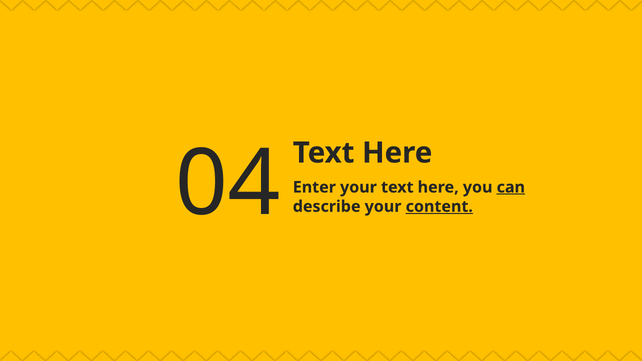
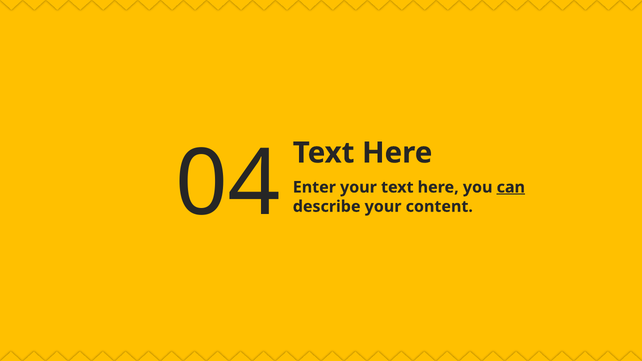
content underline: present -> none (439, 207)
